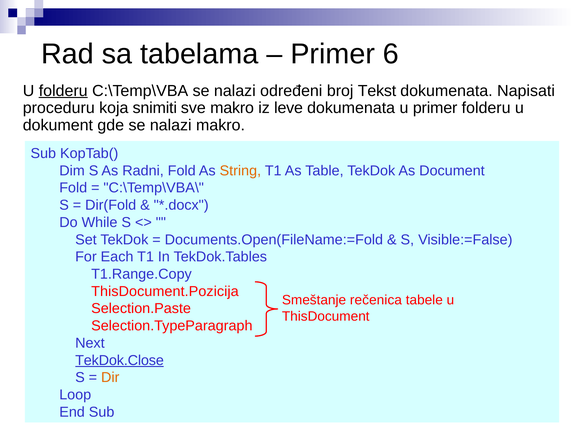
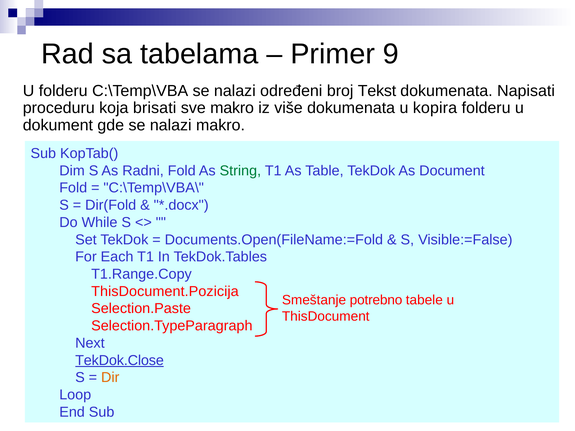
6: 6 -> 9 (391, 54)
folderu underline: present -> none (63, 91)
snimiti: snimiti -> brisati (155, 108)
leve: leve -> više (288, 108)
u primer: primer -> kopira (435, 108)
String colour: orange -> green (240, 171)
rečenica: rečenica -> potrebno (376, 300)
